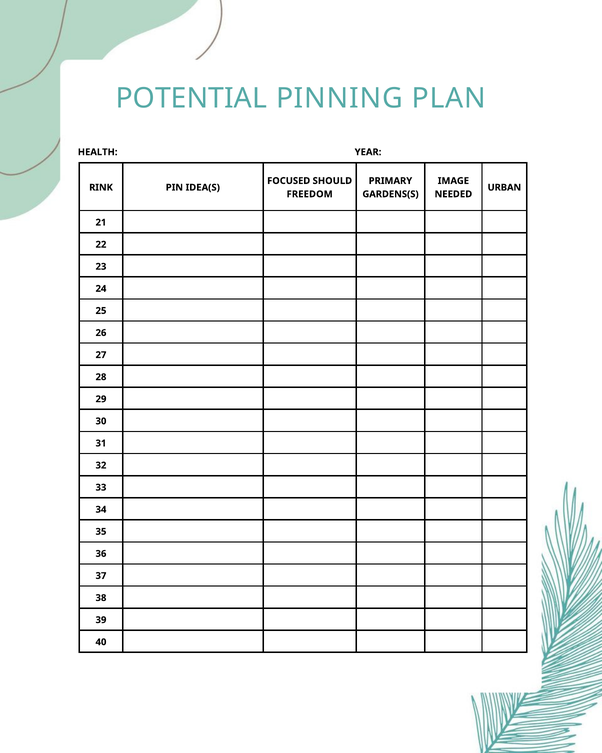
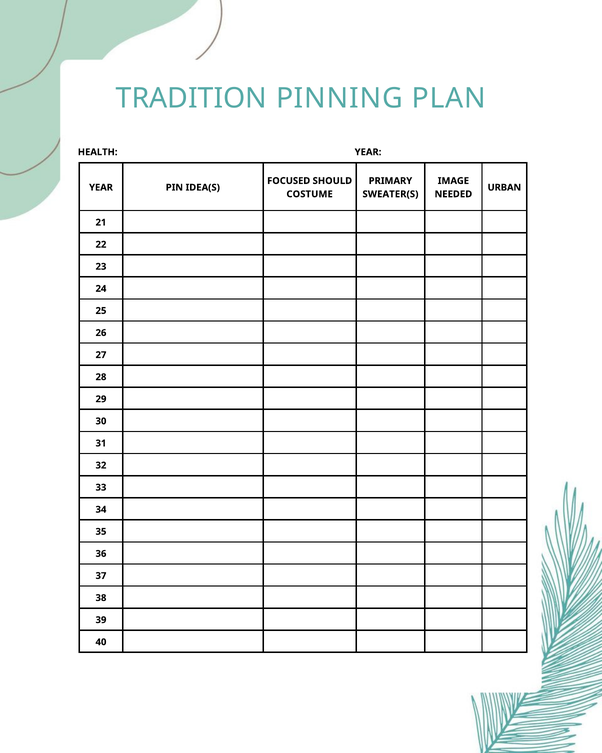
POTENTIAL: POTENTIAL -> TRADITION (191, 98)
RINK: RINK -> YEAR (101, 187)
FREEDOM: FREEDOM -> COSTUME (310, 194)
GARDENS(S: GARDENS(S -> SWEATER(S (390, 194)
